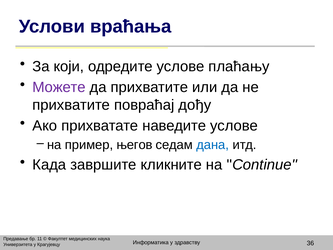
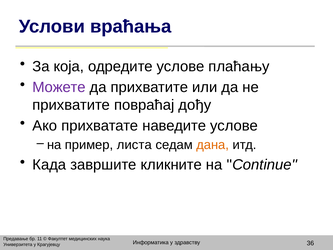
који: који -> која (69, 66)
његов: његов -> листа (134, 145)
дана colour: blue -> orange (213, 145)
